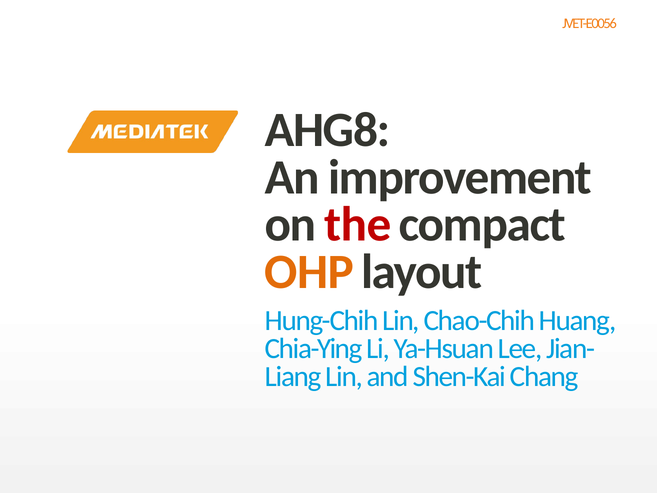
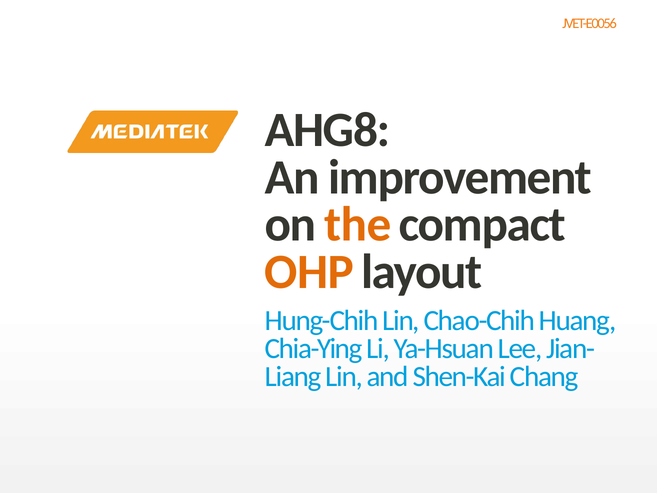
the colour: red -> orange (358, 225)
